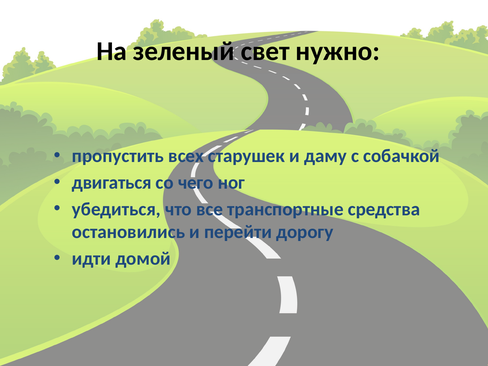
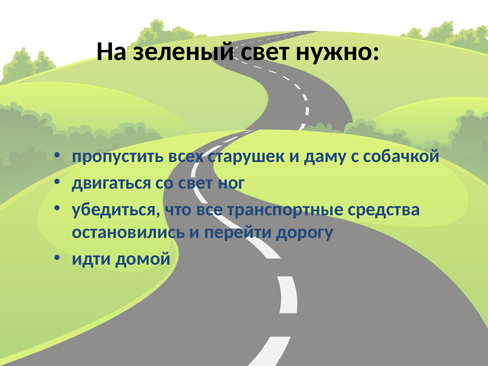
со чего: чего -> свет (196, 182)
